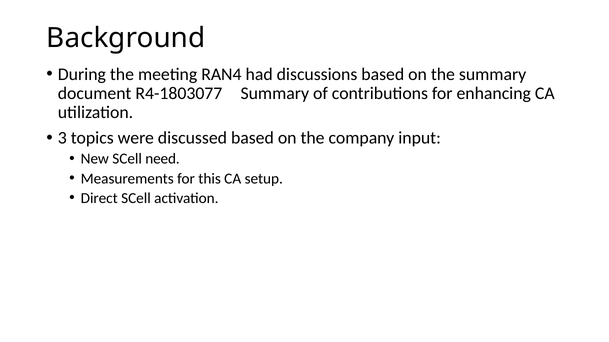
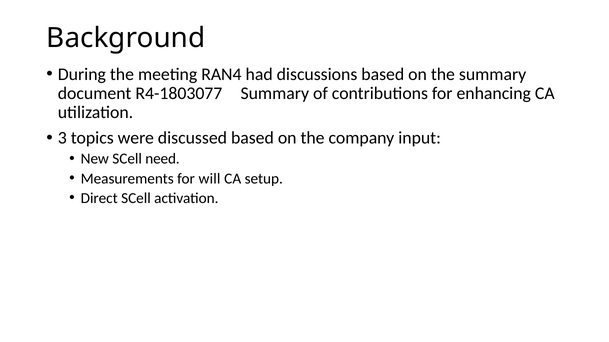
this: this -> will (210, 179)
